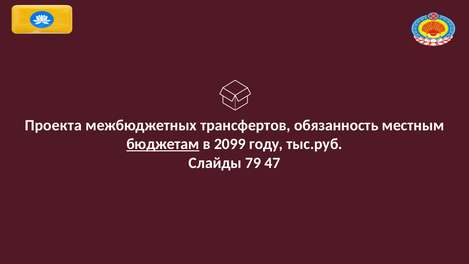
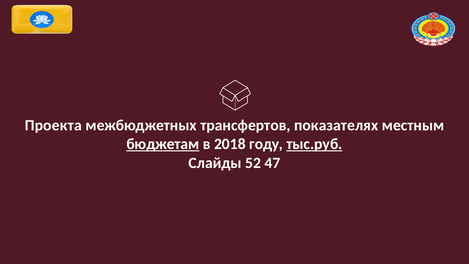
обязанность: обязанность -> показателях (336, 125)
2099: 2099 -> 2018 (230, 144)
тыс.руб underline: none -> present (314, 144)
79: 79 -> 52 (253, 163)
